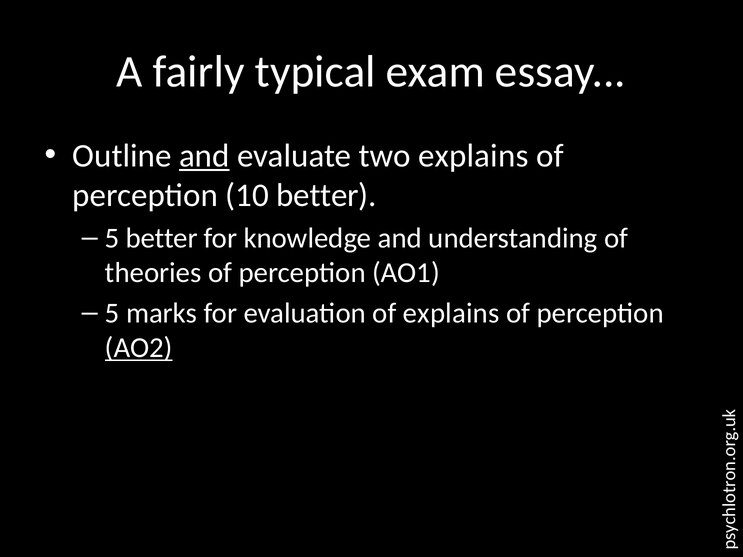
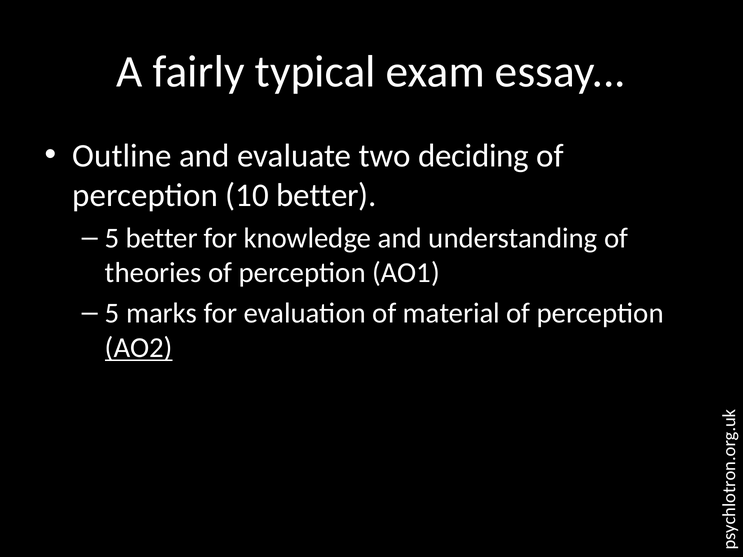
and underline: present -> none (204, 156)
two explains: explains -> deciding (473, 156)
of explains: explains -> material (451, 313)
